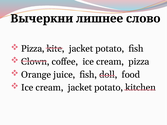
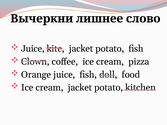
Pizza: Pizza -> Juice (33, 49)
